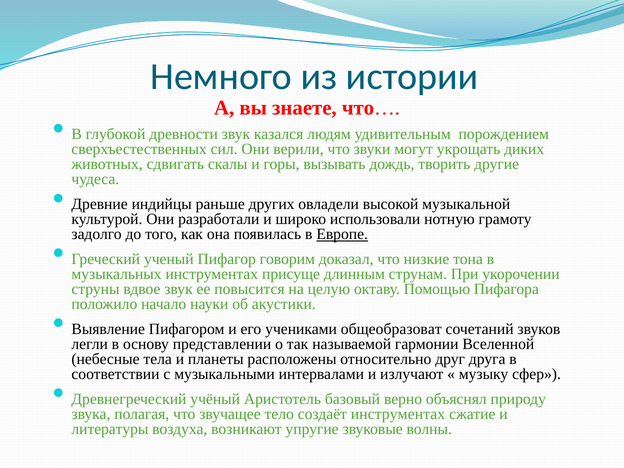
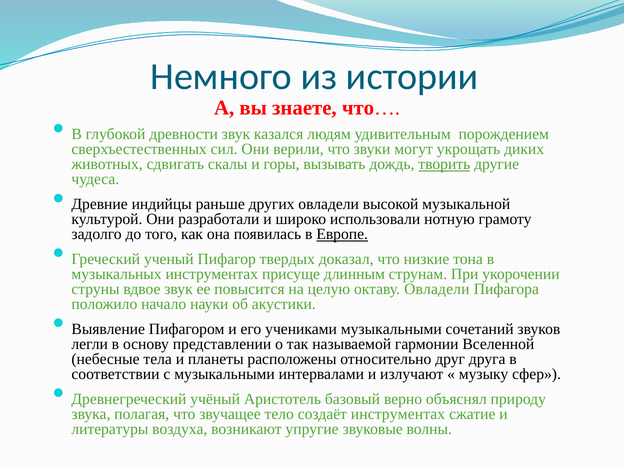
творить underline: none -> present (444, 164)
говорим: говорим -> твердых (287, 259)
октаву Помощью: Помощью -> Овладели (437, 289)
учениками общеобразоват: общеобразоват -> музыкальными (391, 329)
